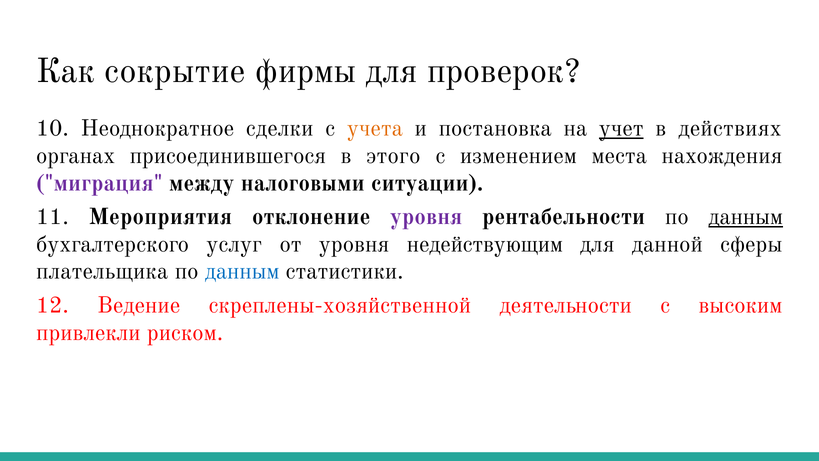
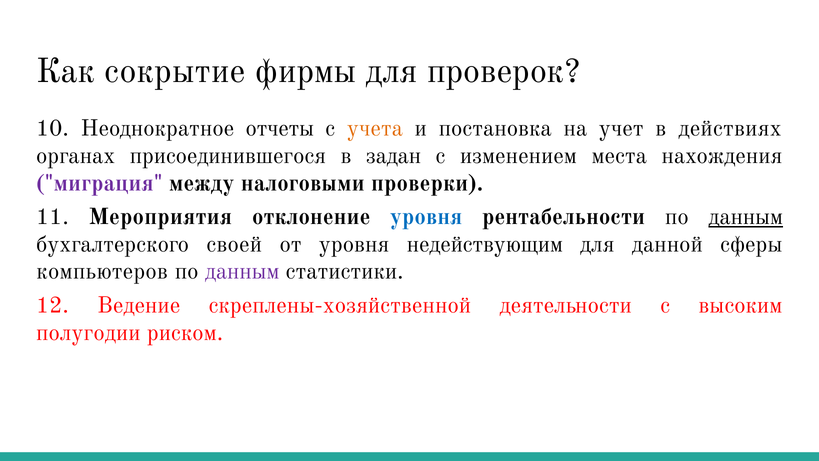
сделки: сделки -> отчеты (280, 128)
учет underline: present -> none (621, 128)
этого: этого -> задан (394, 156)
ситуации: ситуации -> проверки (427, 183)
уровня colour: purple -> blue (426, 217)
услуг: услуг -> своей (234, 244)
плательщика: плательщика -> компьютеров (102, 271)
данным colour: blue -> purple (242, 271)
привлекли: привлекли -> полугодии (88, 332)
